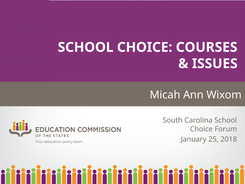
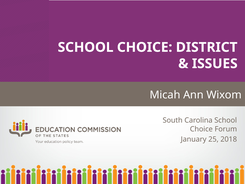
COURSES: COURSES -> DISTRICT (207, 47)
